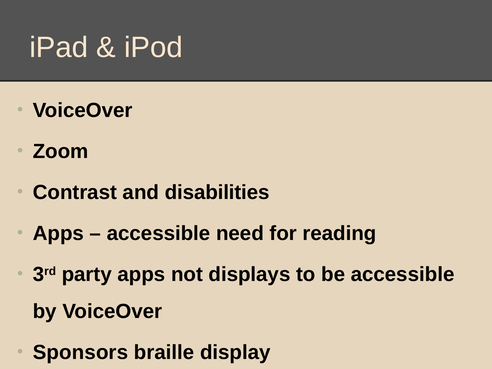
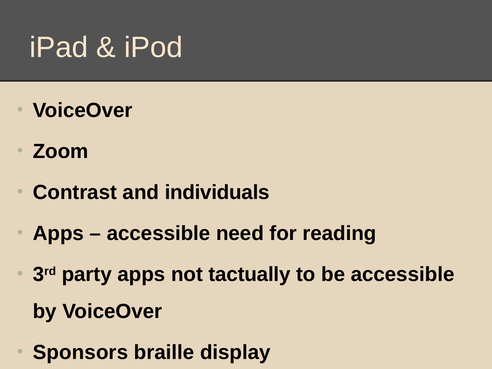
disabilities: disabilities -> individuals (217, 192)
displays: displays -> tactually (250, 275)
